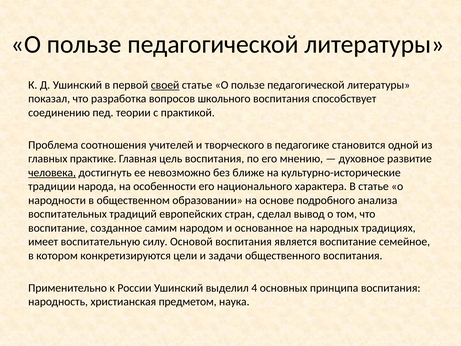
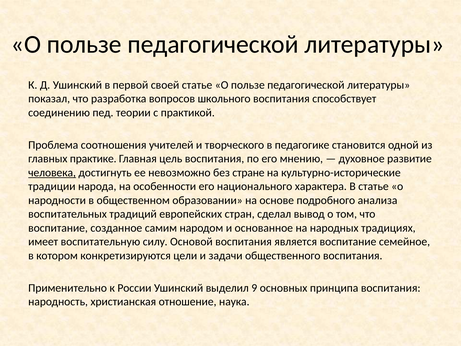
своей underline: present -> none (165, 85)
ближе: ближе -> стране (248, 172)
4: 4 -> 9 (254, 288)
предметом: предметом -> отношение (188, 302)
